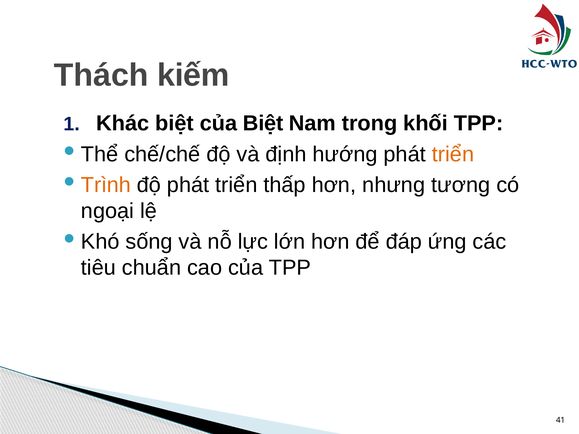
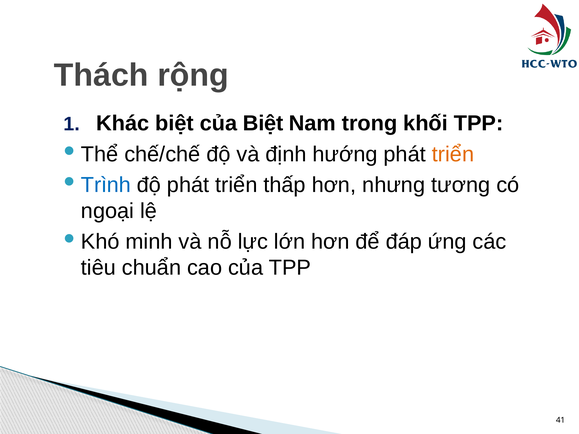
kiếm: kiếm -> rộng (193, 75)
Trình colour: orange -> blue (106, 185)
sống: sống -> minh (149, 242)
